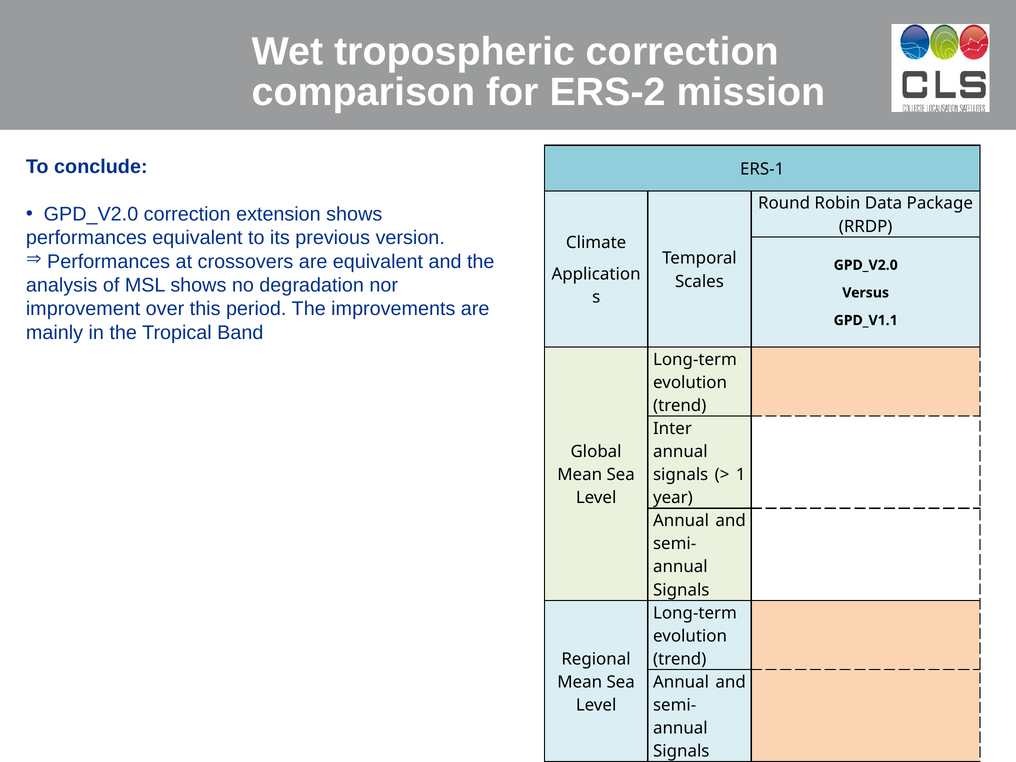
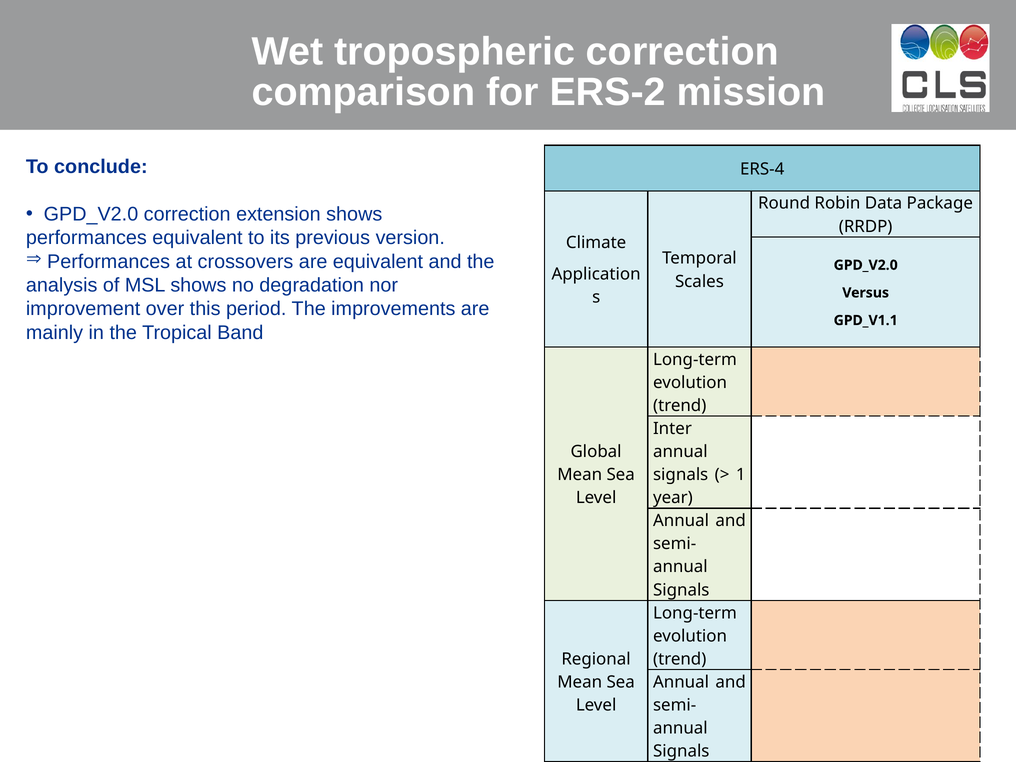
ERS-1: ERS-1 -> ERS-4 (762, 169)
